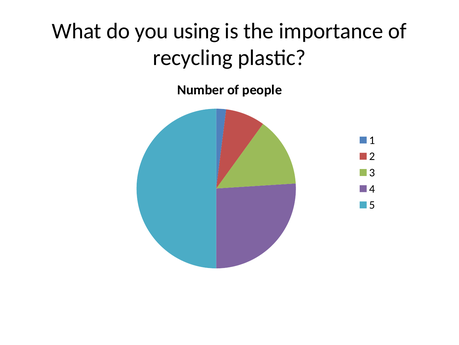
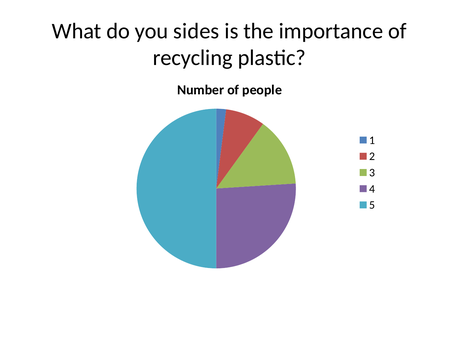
using: using -> sides (196, 31)
